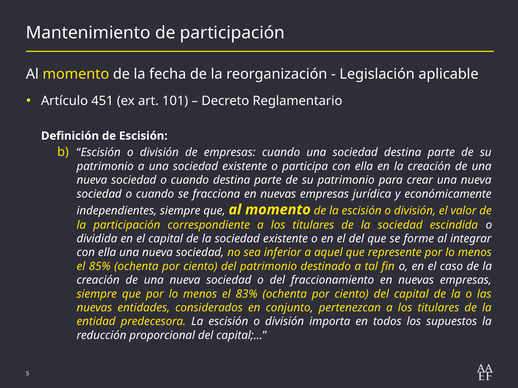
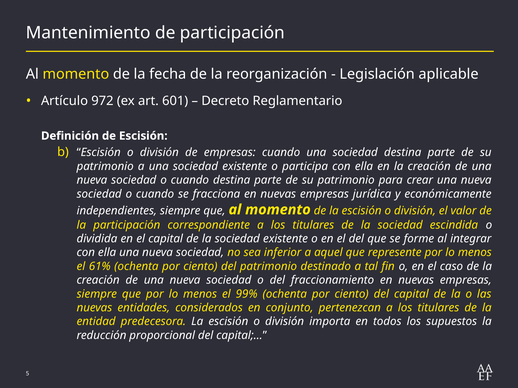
451: 451 -> 972 (102, 101)
101: 101 -> 601 (175, 101)
85%: 85% -> 61% (100, 267)
83%: 83% -> 99% (247, 294)
